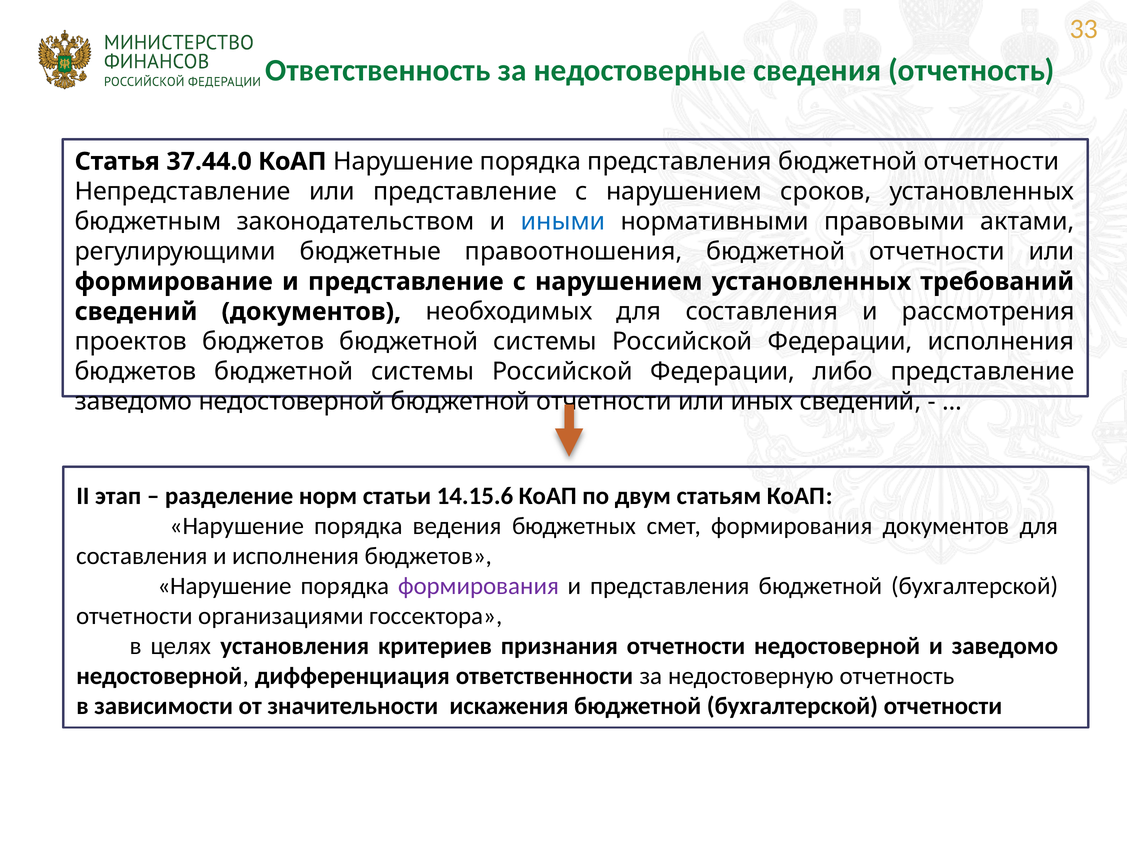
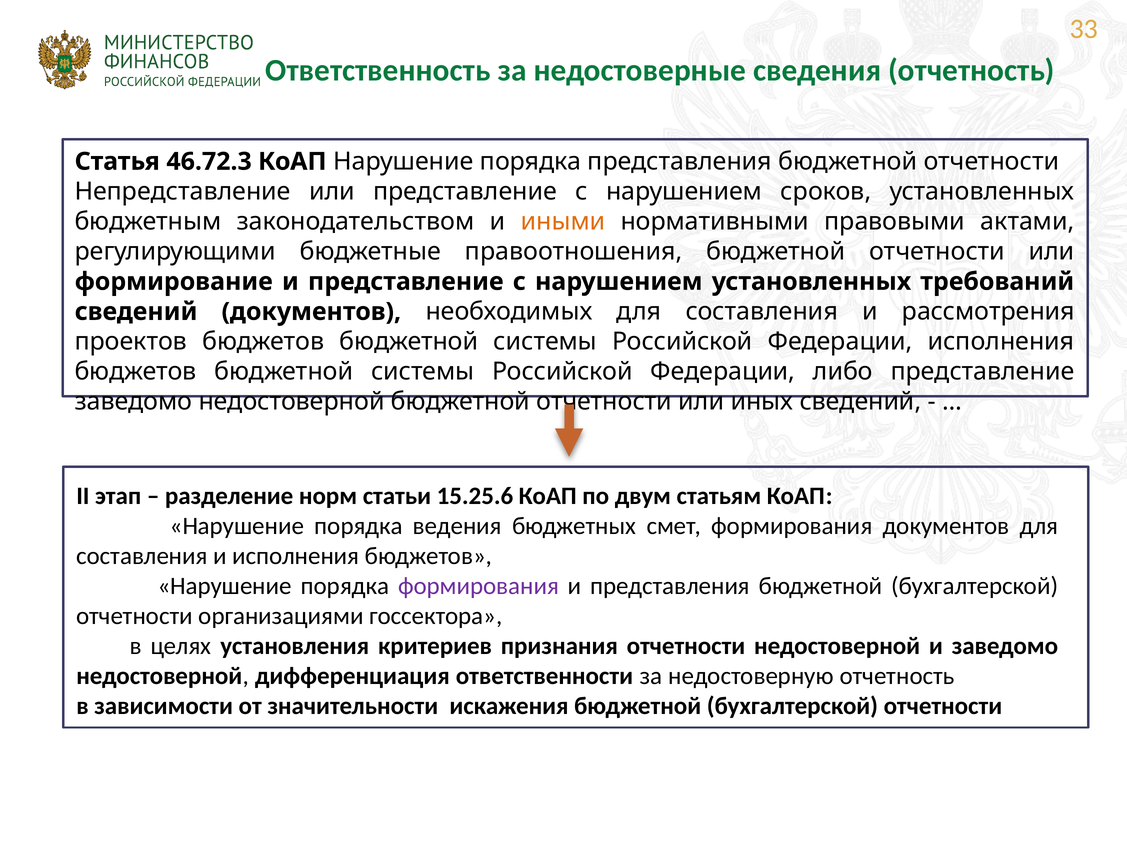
37.44.0: 37.44.0 -> 46.72.3 (209, 162)
иными colour: blue -> orange (563, 222)
14.15.6: 14.15.6 -> 15.25.6 (475, 496)
